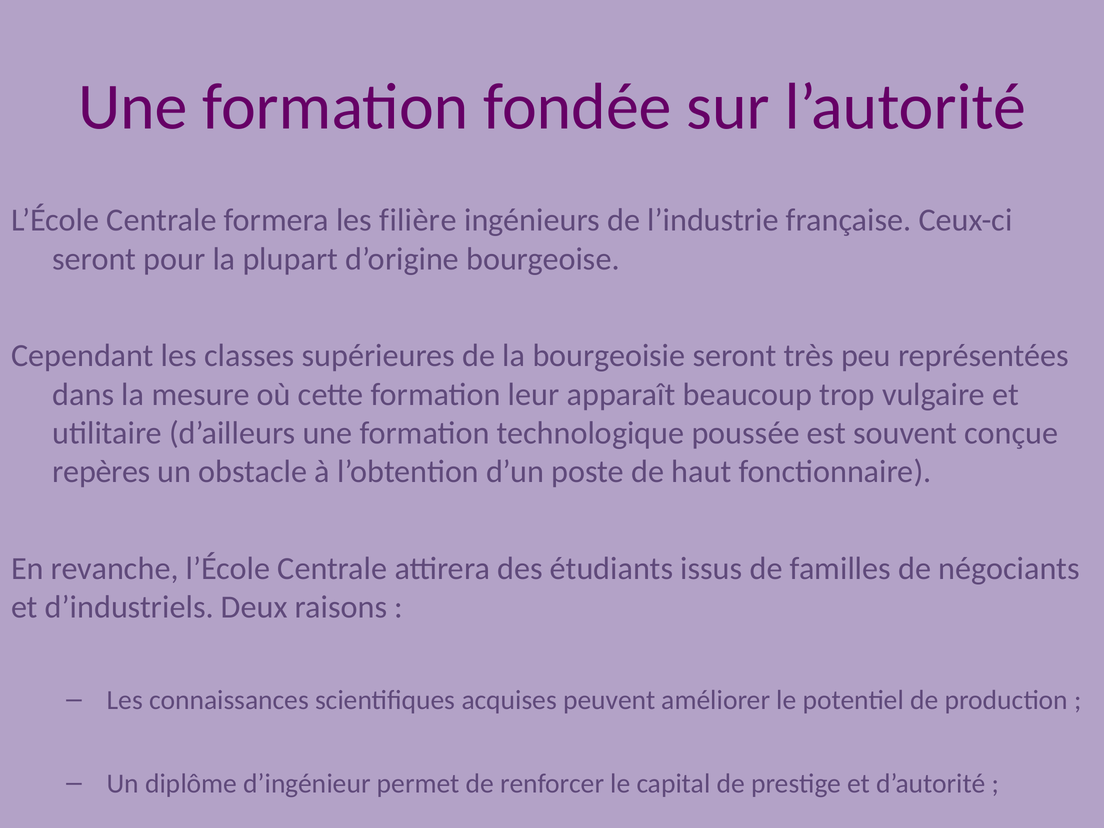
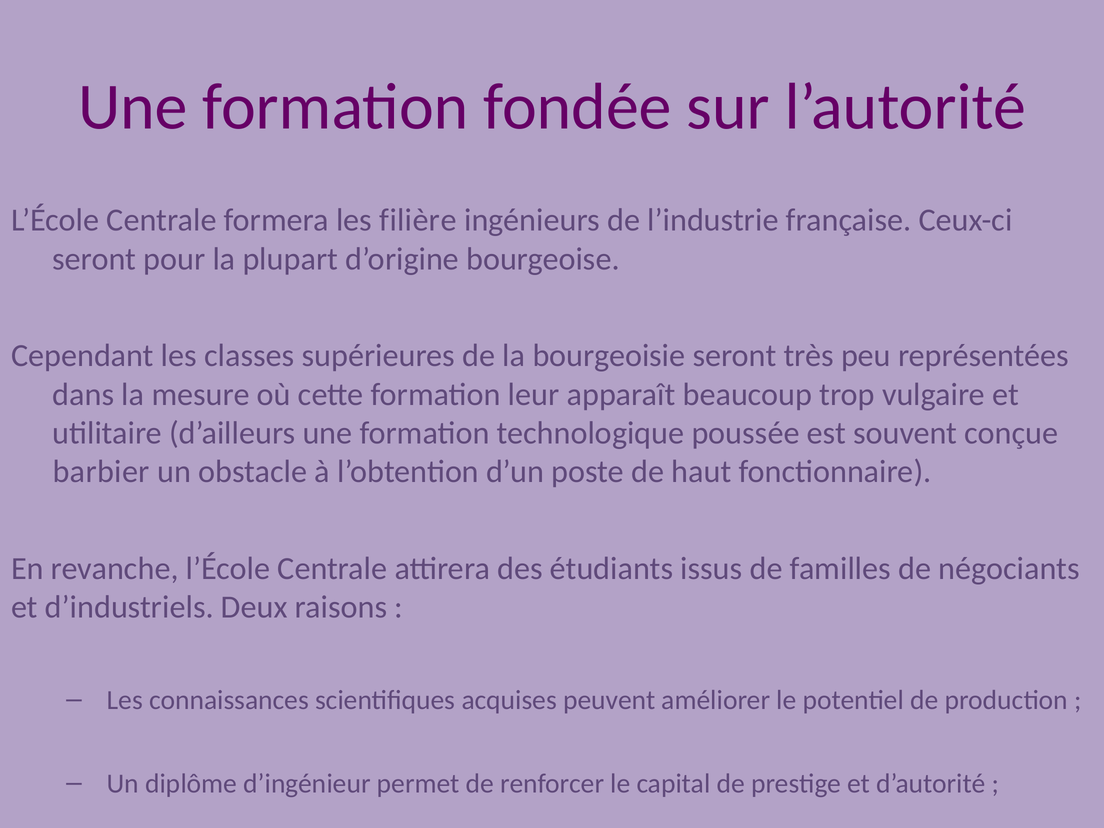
repères: repères -> barbier (101, 472)
